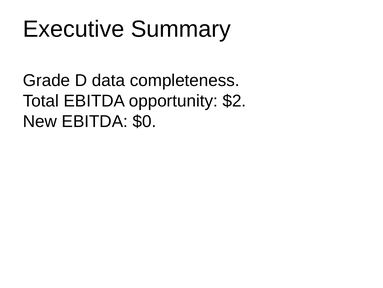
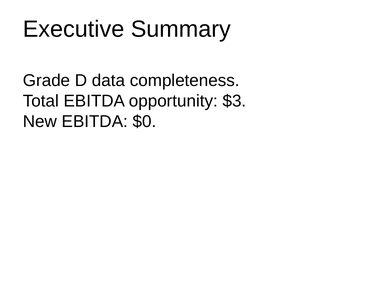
$2: $2 -> $3 (234, 101)
